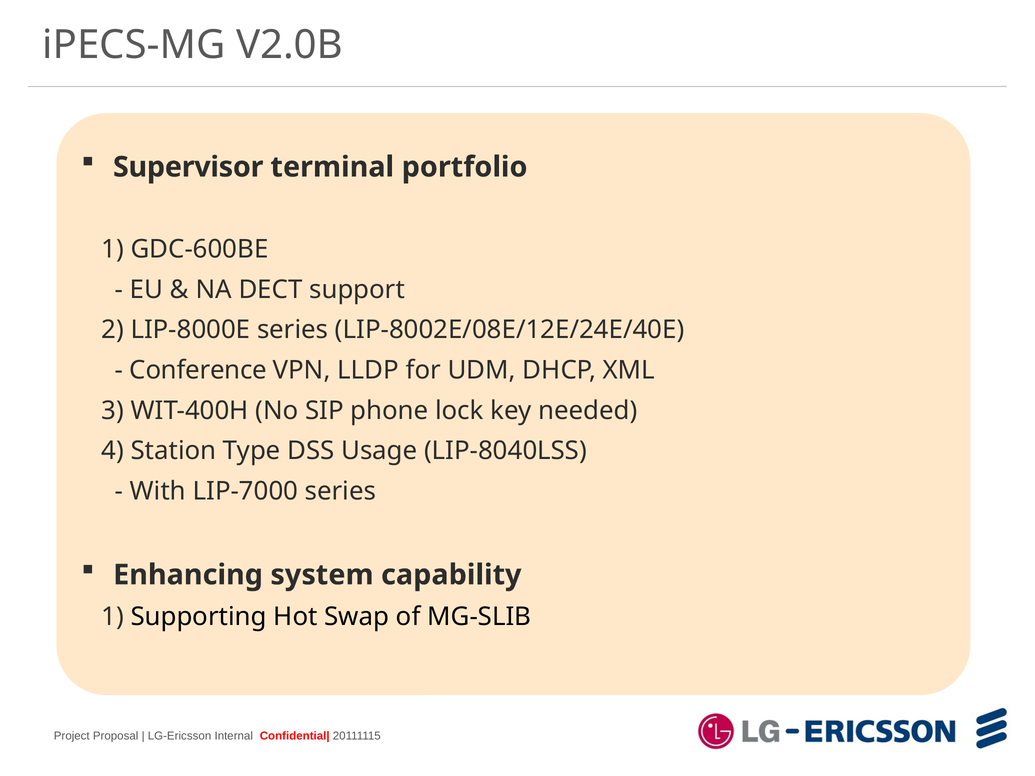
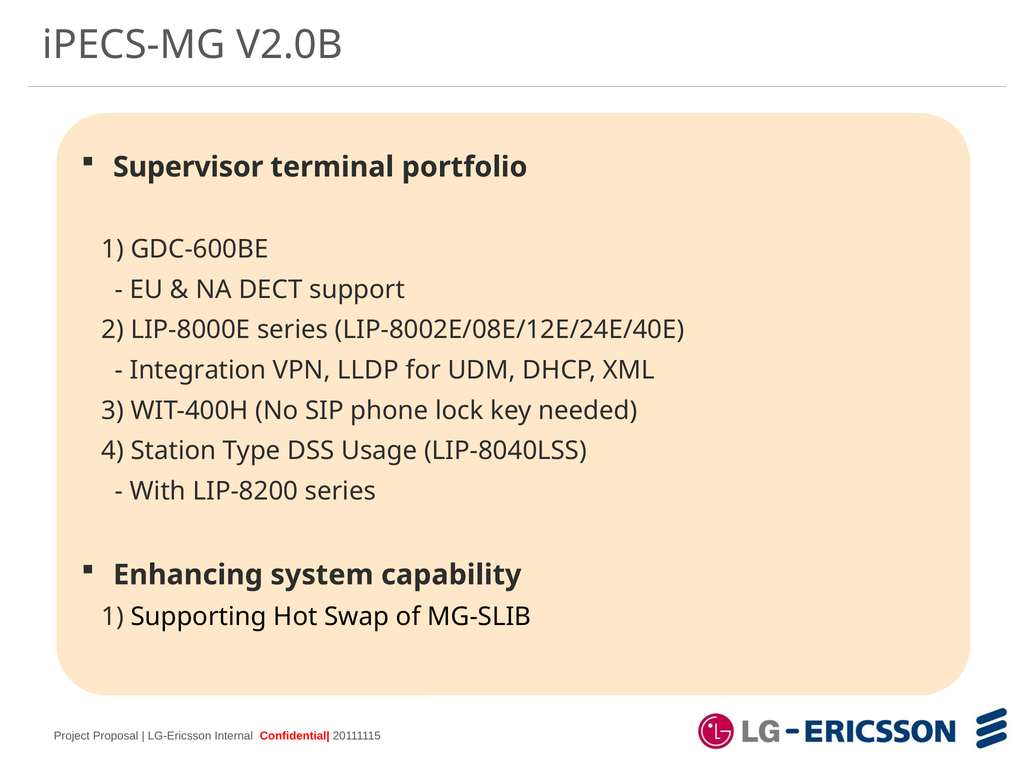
Conference: Conference -> Integration (198, 370)
LIP-7000: LIP-7000 -> LIP-8200 (245, 491)
